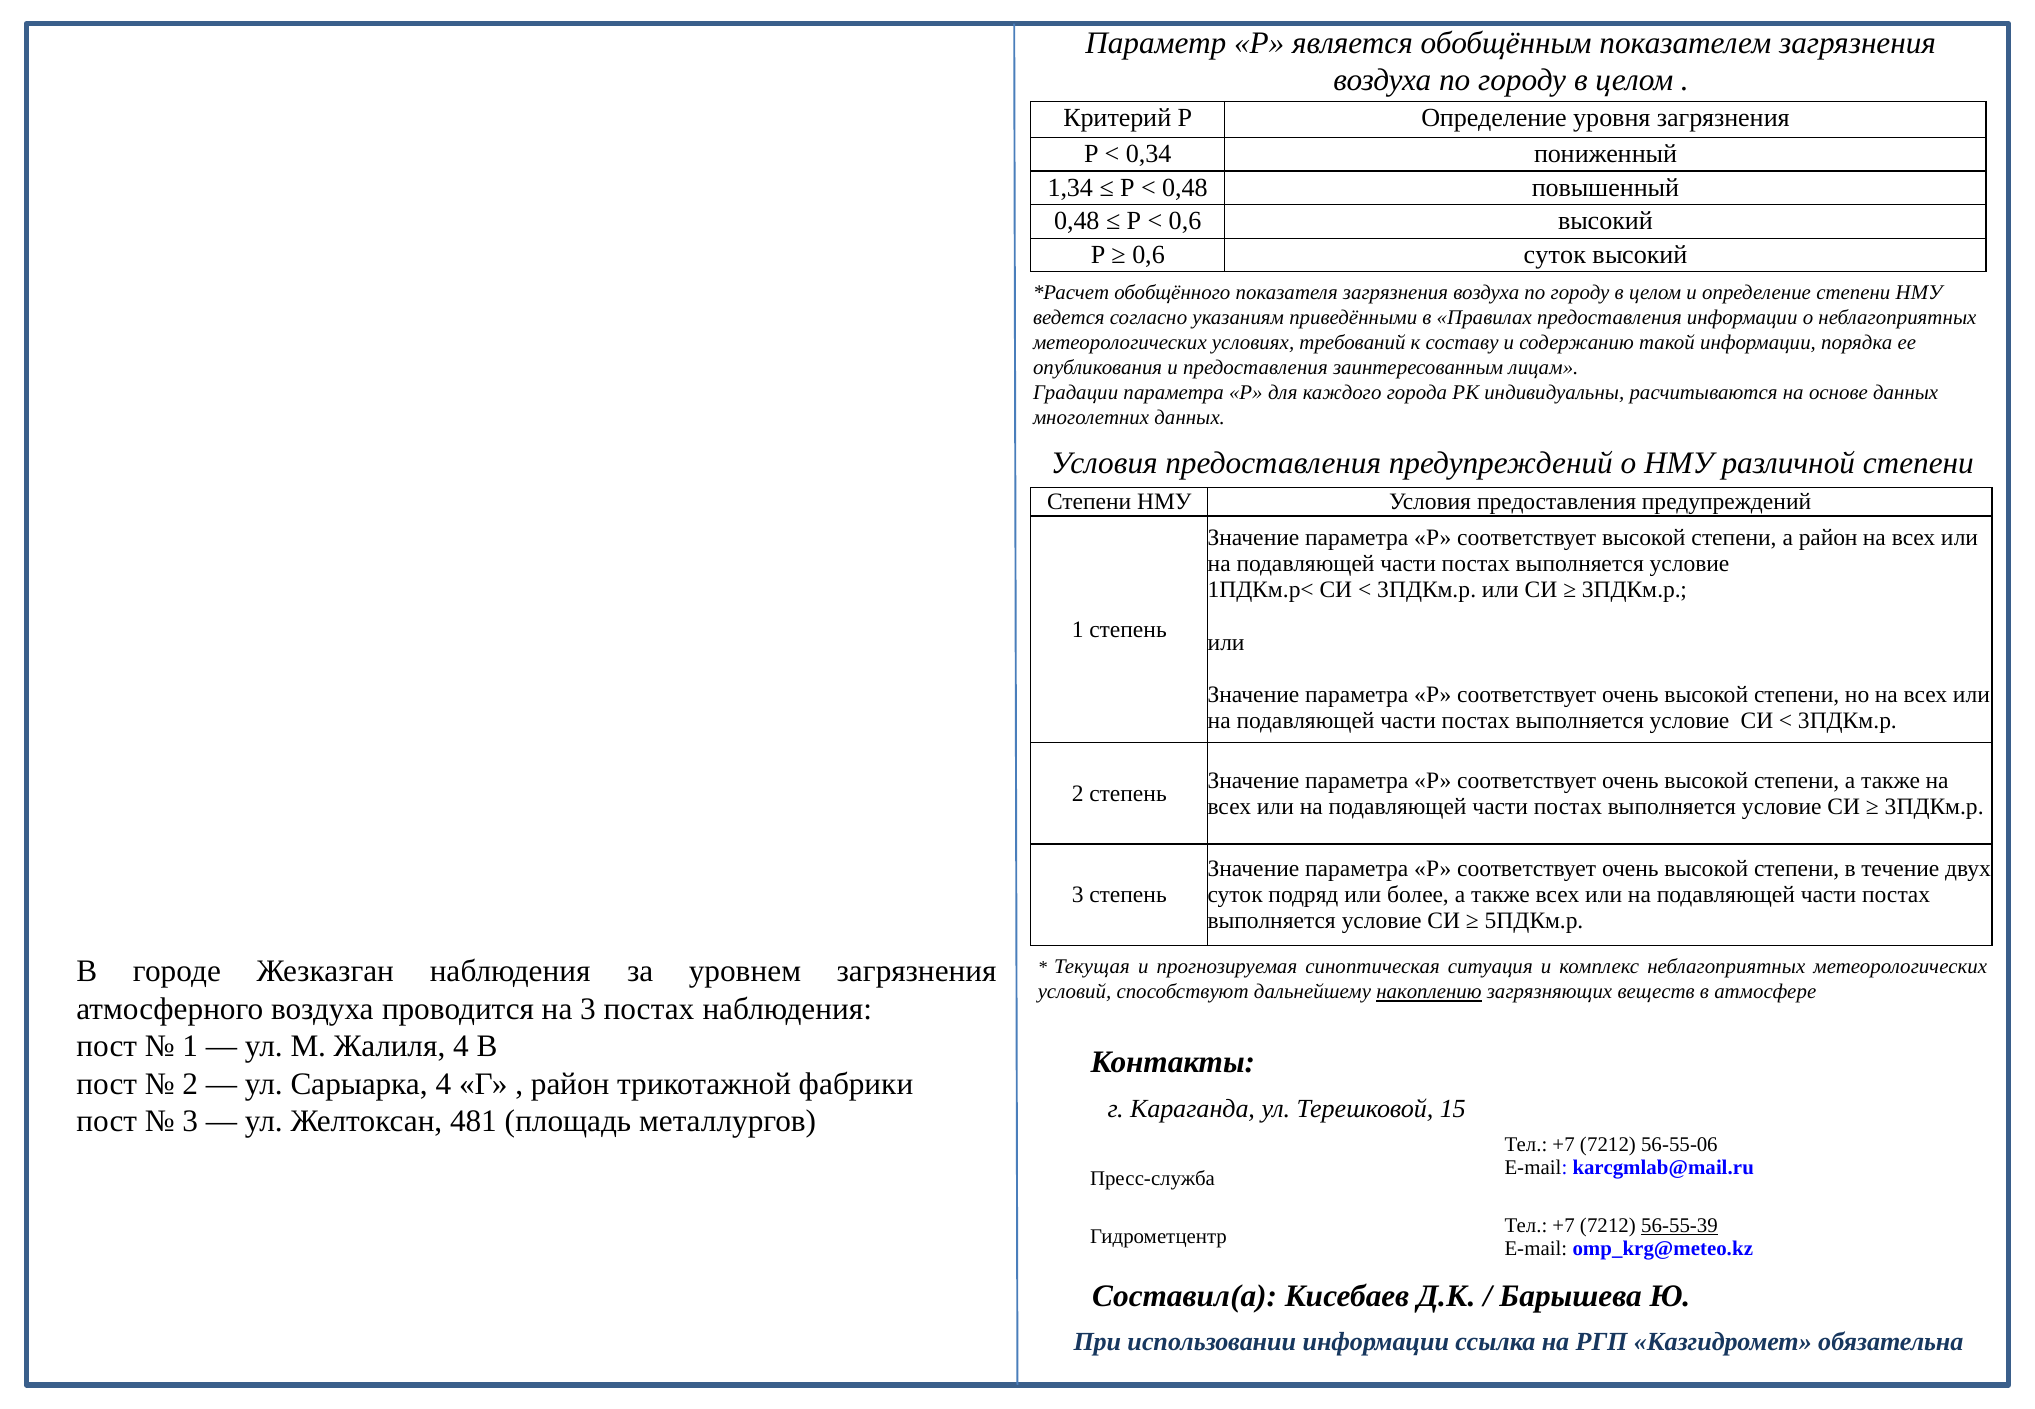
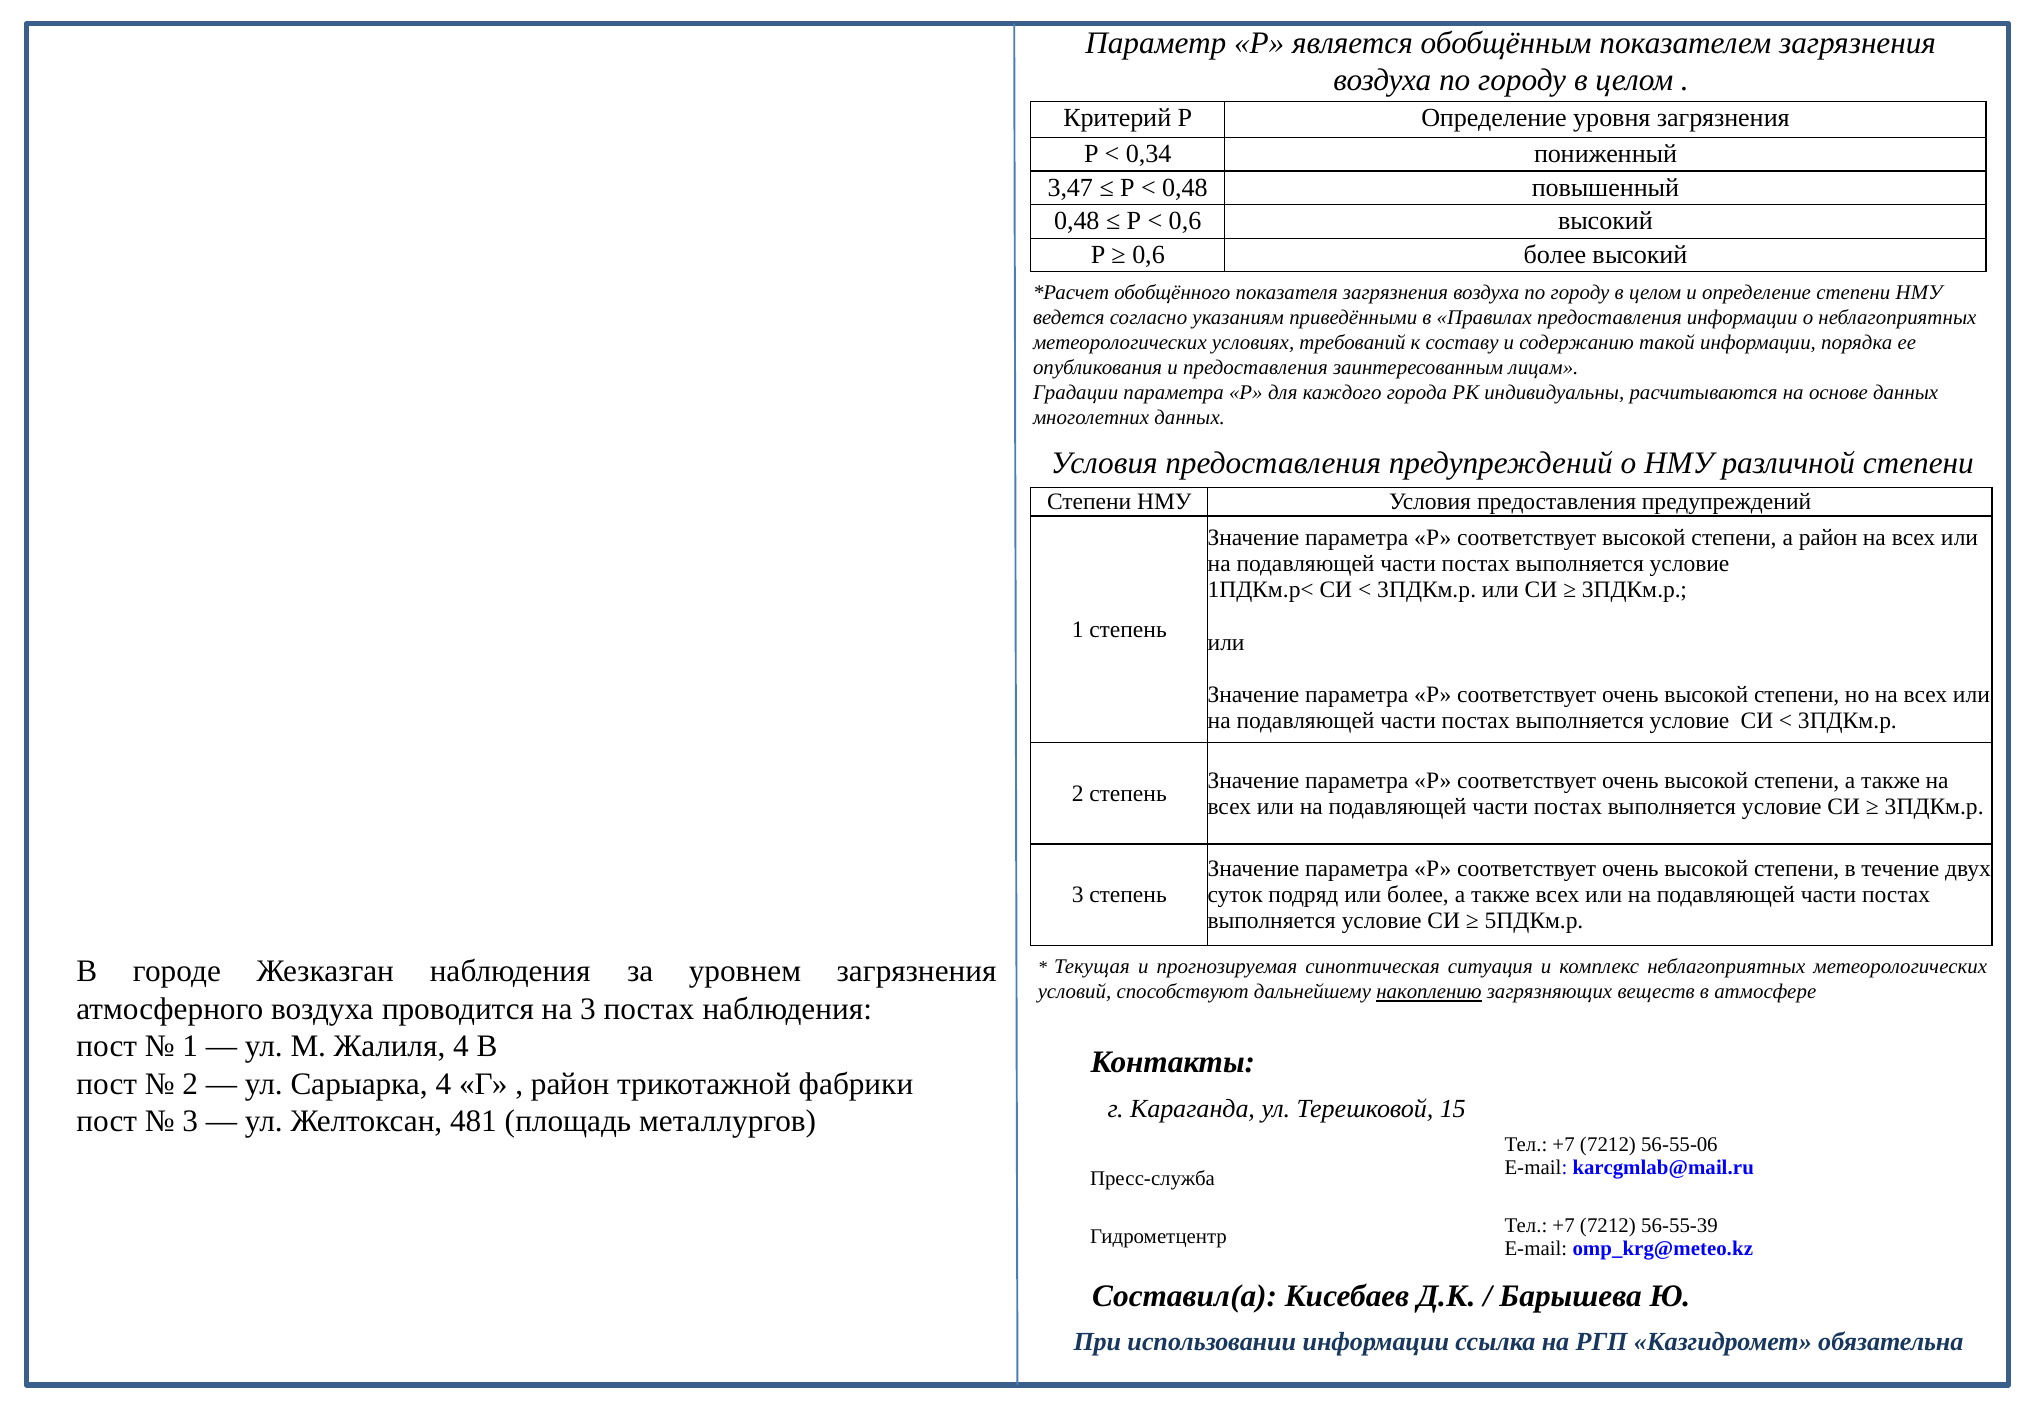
1,34: 1,34 -> 3,47 (1070, 188)
0,6 суток: суток -> более (1555, 255)
56-55-39 underline: present -> none (1679, 1225)
